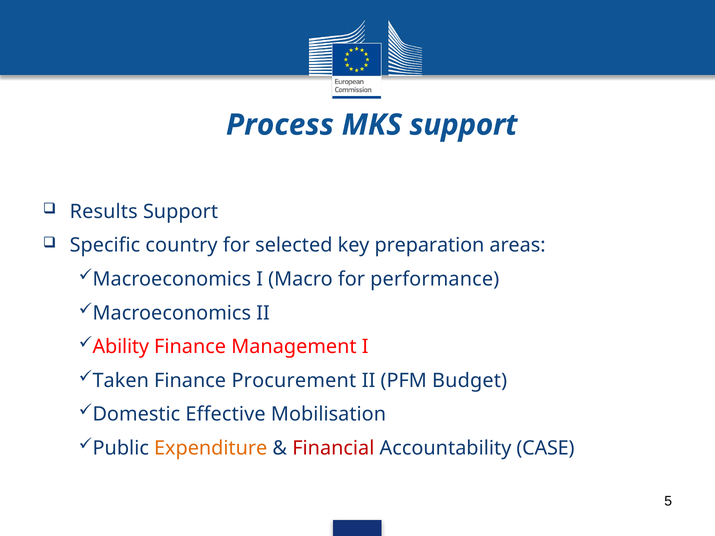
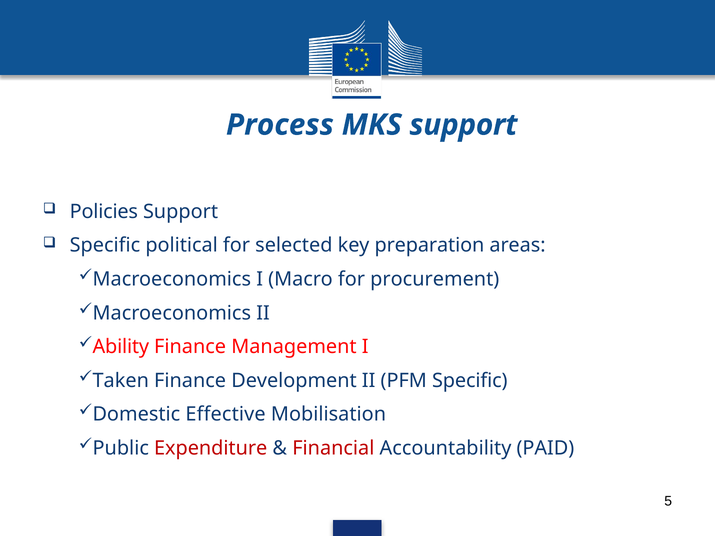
Results: Results -> Policies (104, 212)
country: country -> political (182, 246)
performance: performance -> procurement (435, 279)
Procurement: Procurement -> Development (294, 381)
PFM Budget: Budget -> Specific (470, 381)
Expenditure colour: orange -> red (211, 448)
CASE: CASE -> PAID (545, 448)
